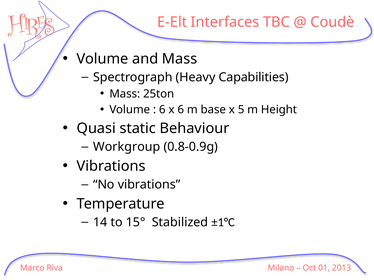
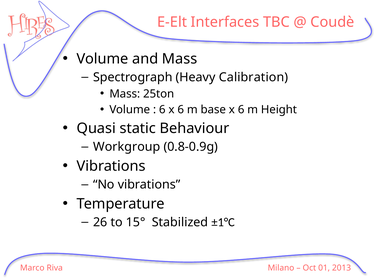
Capabilities: Capabilities -> Calibration (253, 77)
base x 5: 5 -> 6 (241, 110)
14: 14 -> 26 (100, 223)
